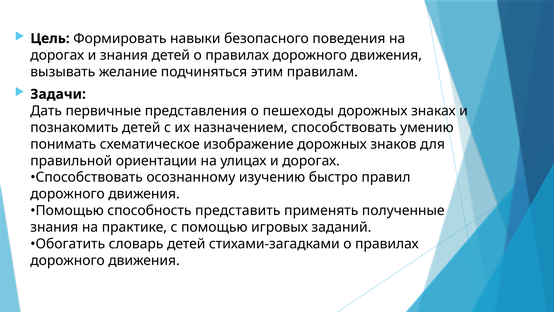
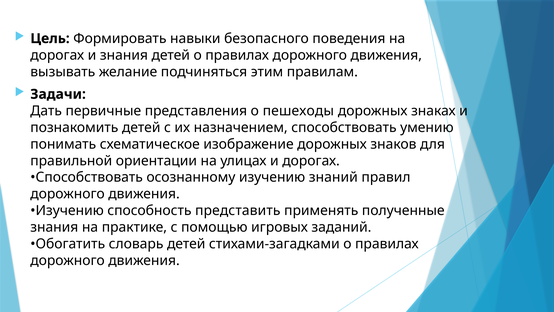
быстро: быстро -> знаний (333, 177)
Помощью: Помощью -> Изучению (67, 210)
